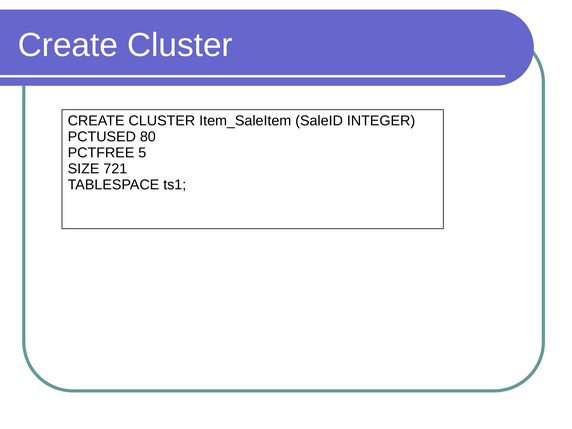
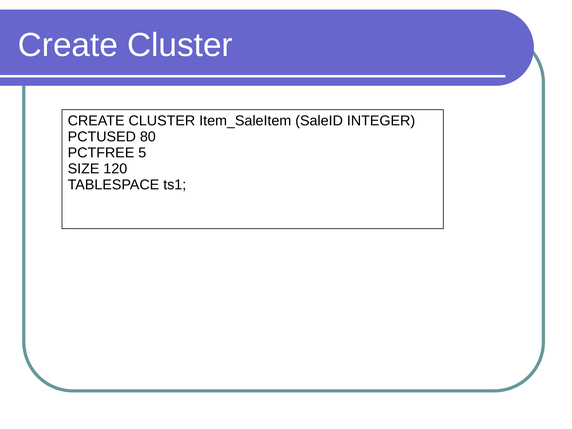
721: 721 -> 120 (115, 169)
